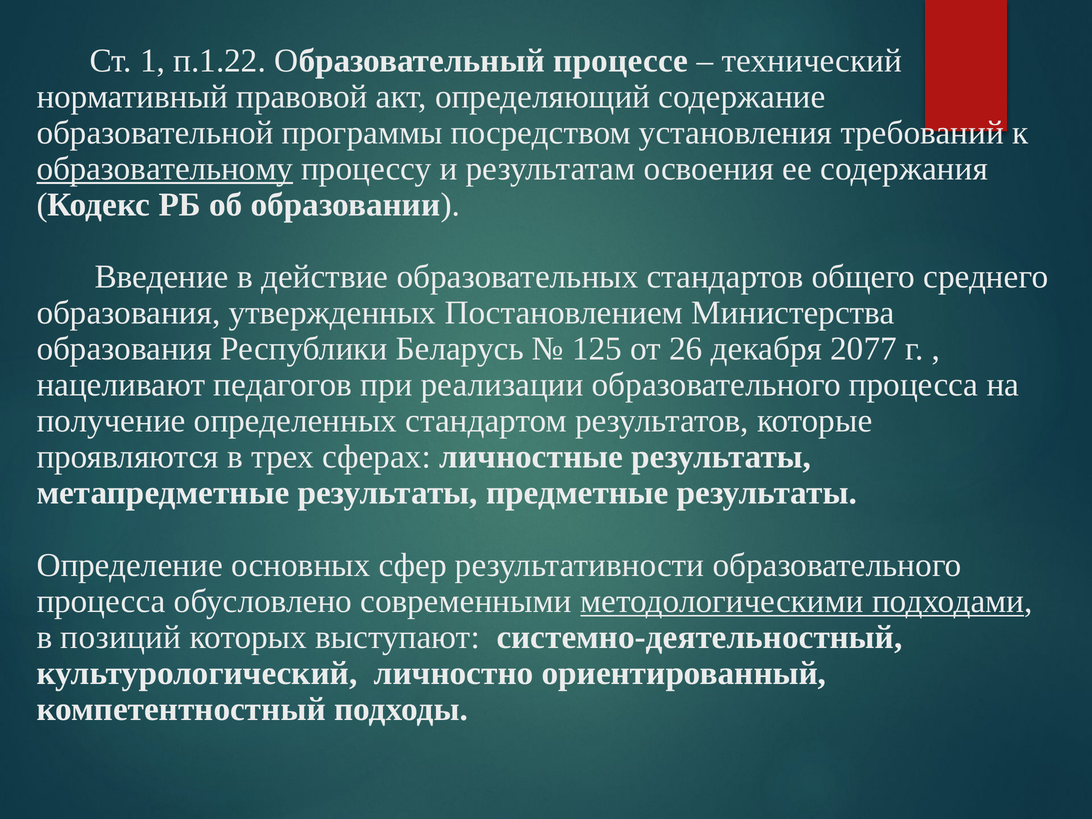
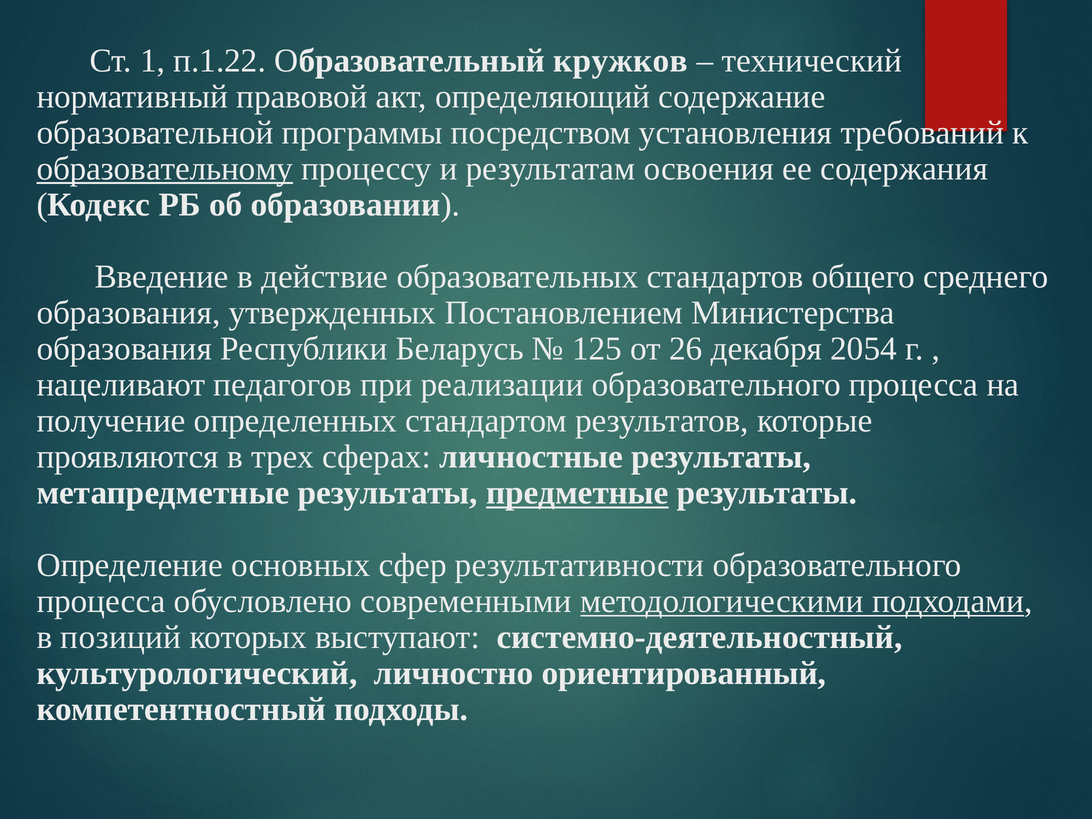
процессе: процессе -> кружков (620, 61)
2077: 2077 -> 2054 (864, 349)
предметные underline: none -> present (577, 493)
